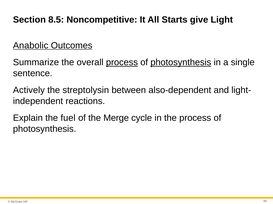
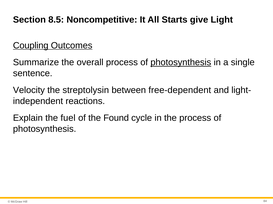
Anabolic: Anabolic -> Coupling (31, 46)
process underline: present -> none (122, 63)
Actively: Actively -> Velocity (29, 90)
also-dependent: also-dependent -> free-dependent (180, 90)
Merge: Merge -> Found (116, 118)
